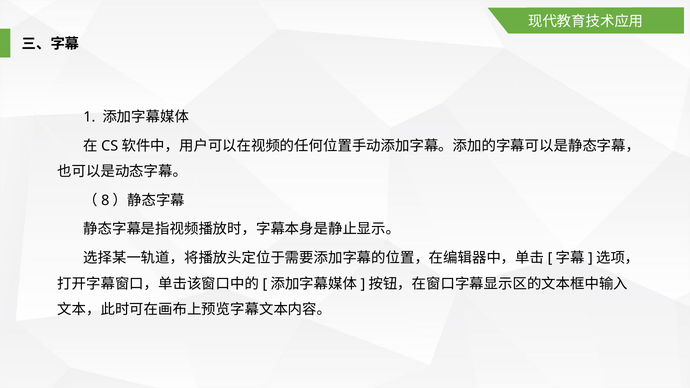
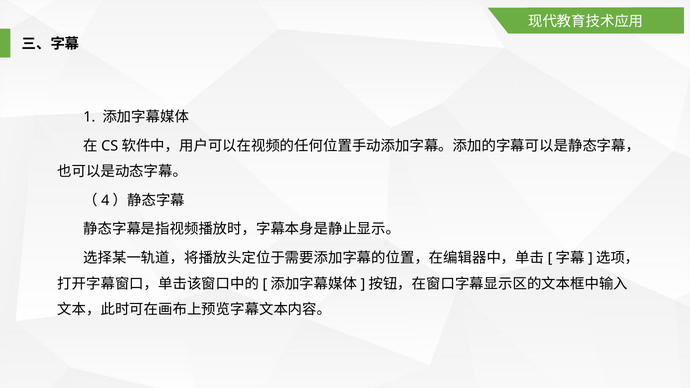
8: 8 -> 4 (105, 201)
